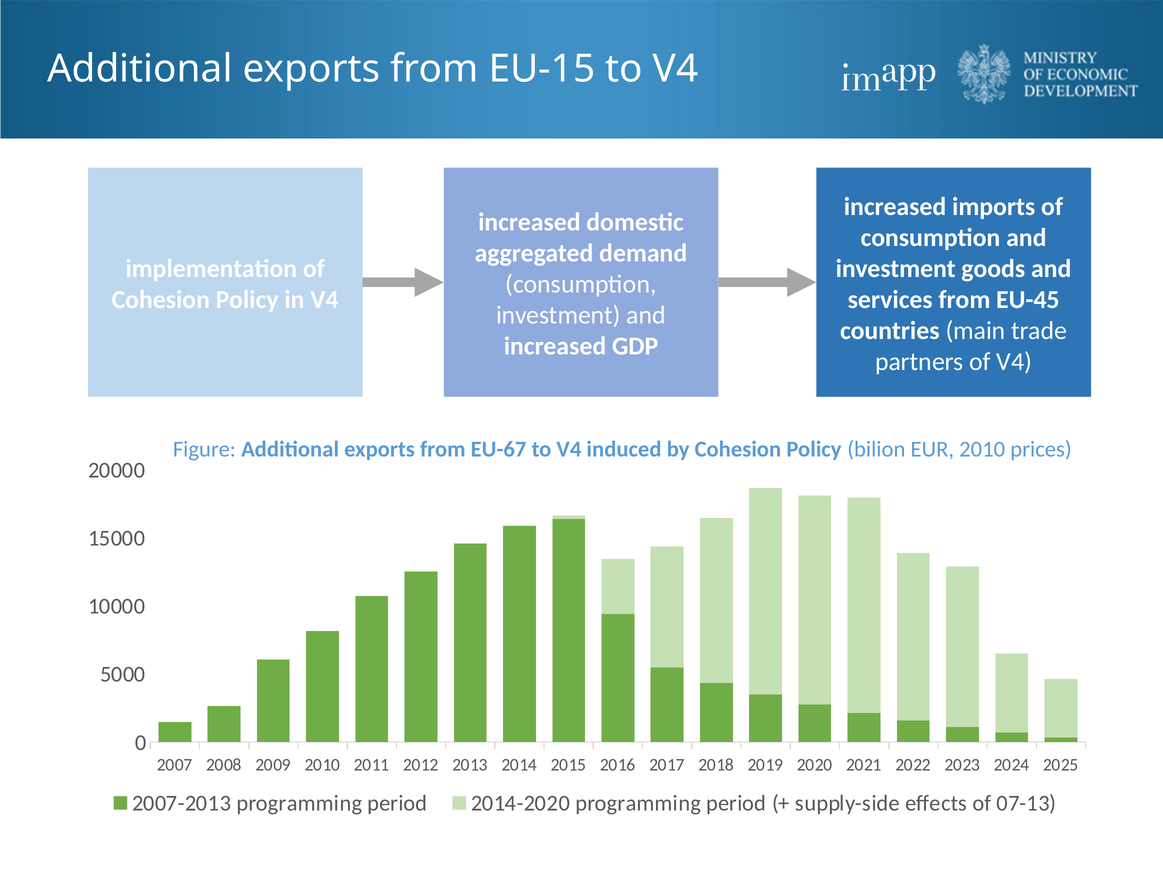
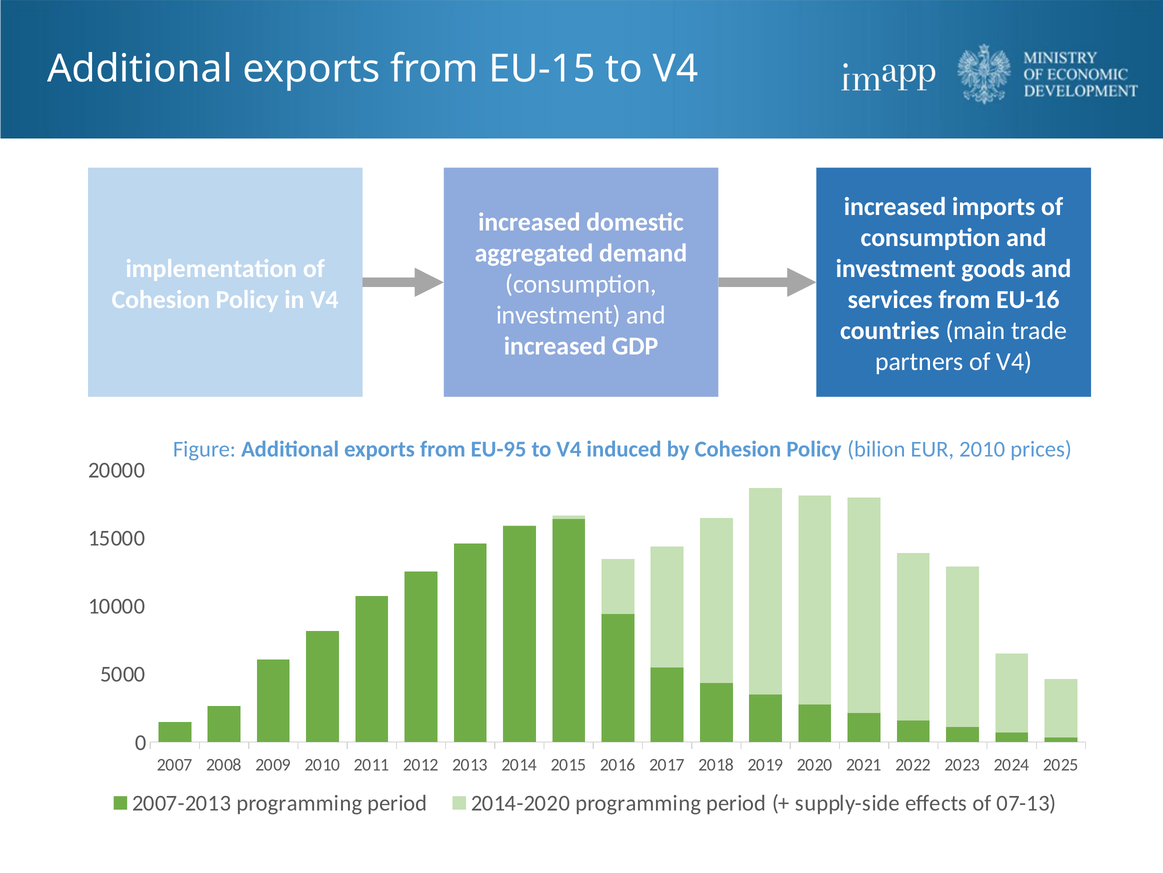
EU-45: EU-45 -> EU-16 (1028, 299)
EU-67: EU-67 -> EU-95 (499, 449)
